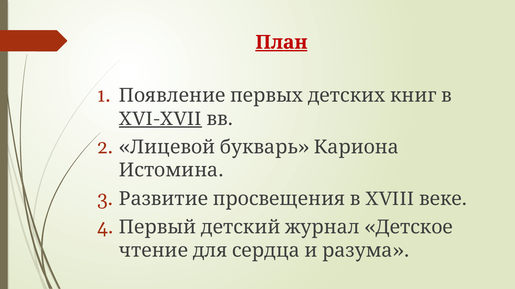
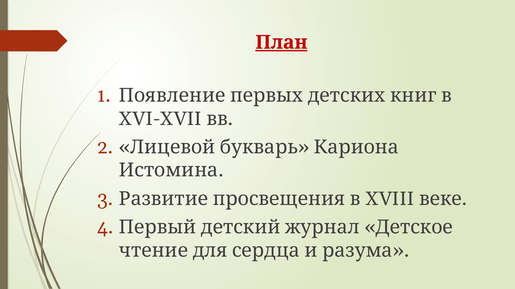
XVI-XVII underline: present -> none (160, 119)
